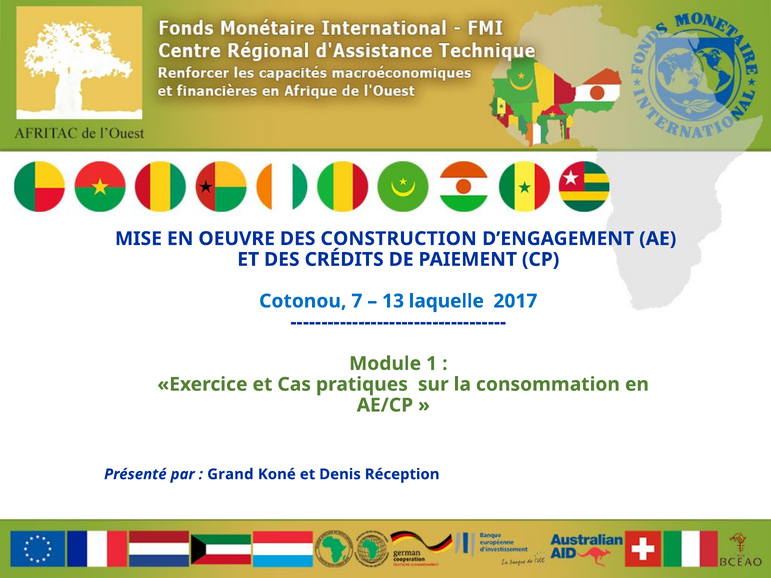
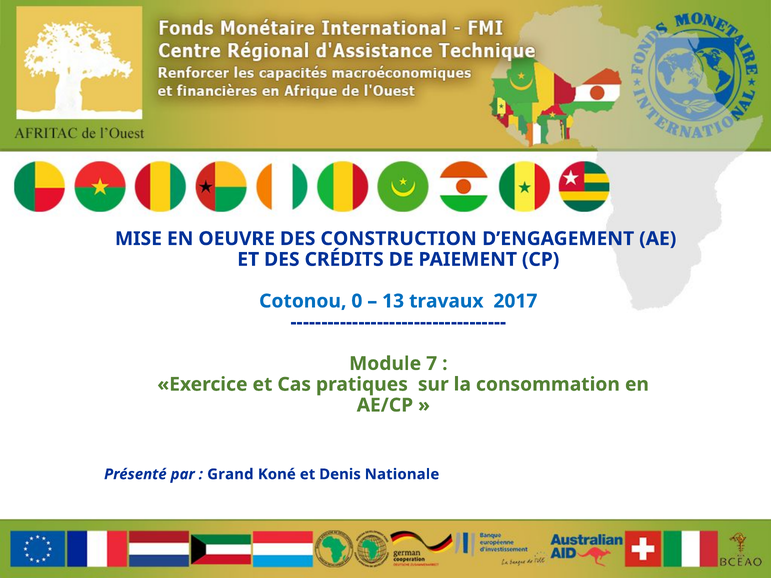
7: 7 -> 0 (357, 301)
laquelle: laquelle -> travaux (446, 301)
1: 1 -> 7 (432, 364)
Réception: Réception -> Nationale (402, 474)
